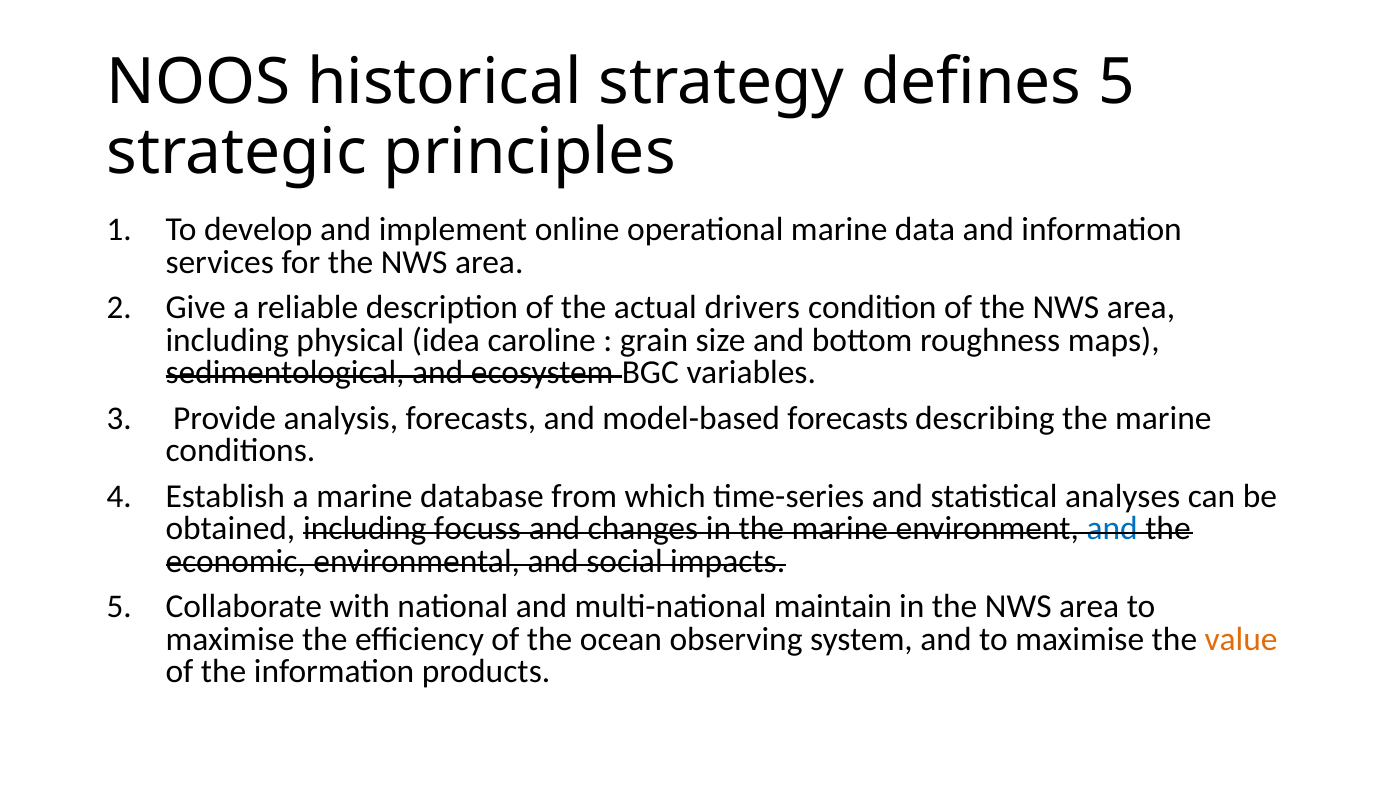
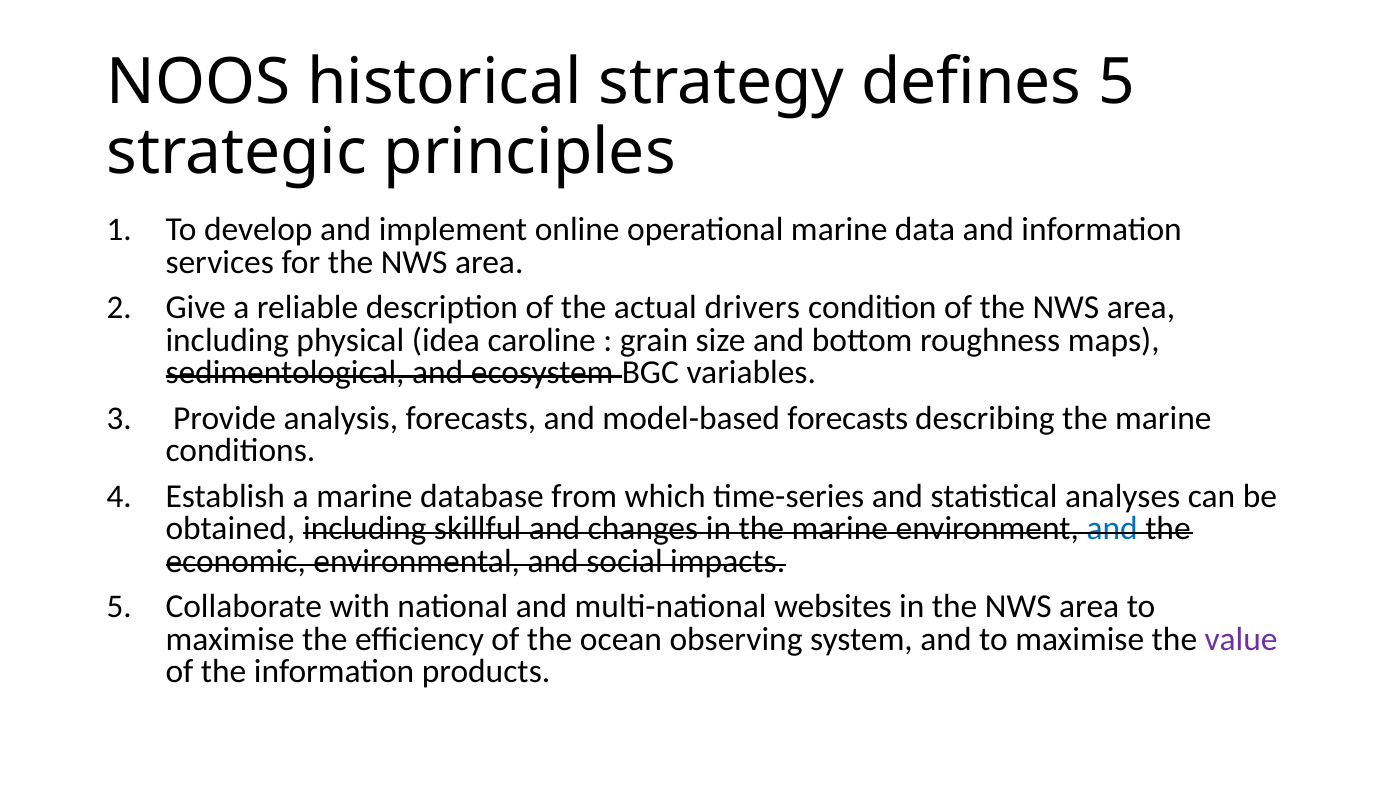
focuss: focuss -> skillful (478, 529)
maintain: maintain -> websites (833, 607)
value colour: orange -> purple (1241, 640)
